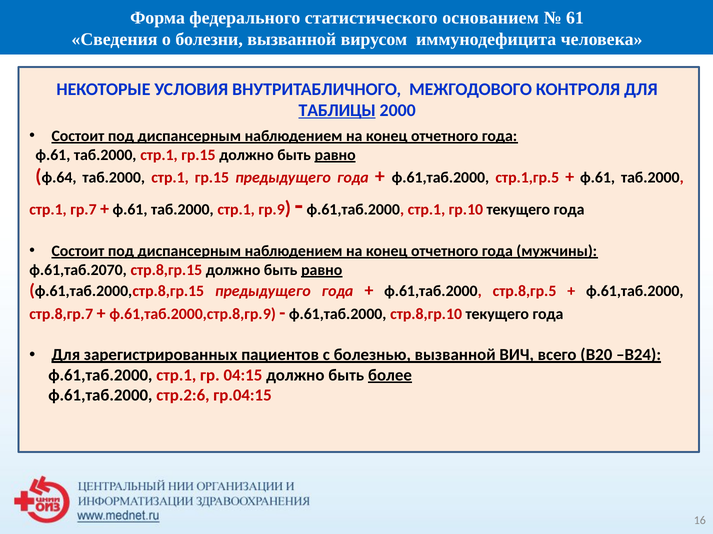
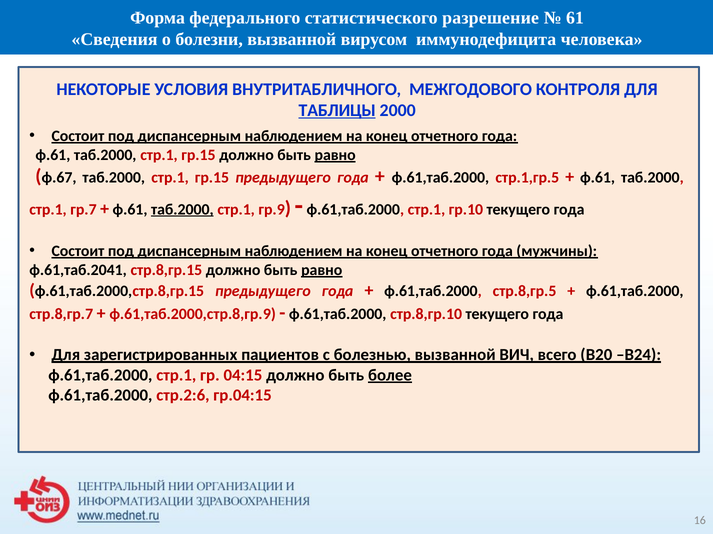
основанием: основанием -> разрешение (491, 18)
ф.64: ф.64 -> ф.67 (59, 178)
таб.2000 underline: none -> present (182, 210)
ф.61,таб.2070: ф.61,таб.2070 -> ф.61,таб.2041 (78, 270)
